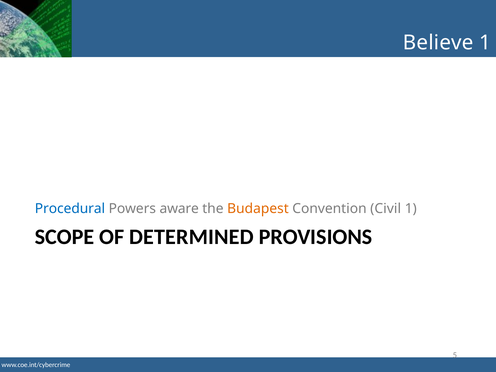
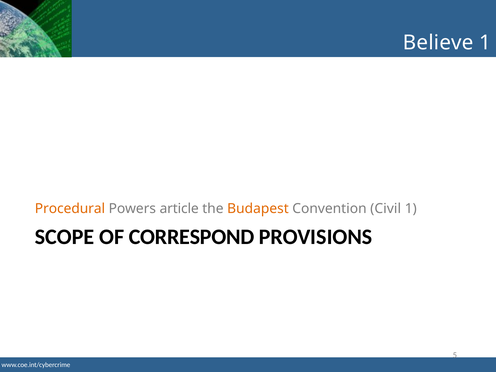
Procedural colour: blue -> orange (70, 209)
aware: aware -> article (179, 209)
DETERMINED: DETERMINED -> CORRESPOND (192, 237)
